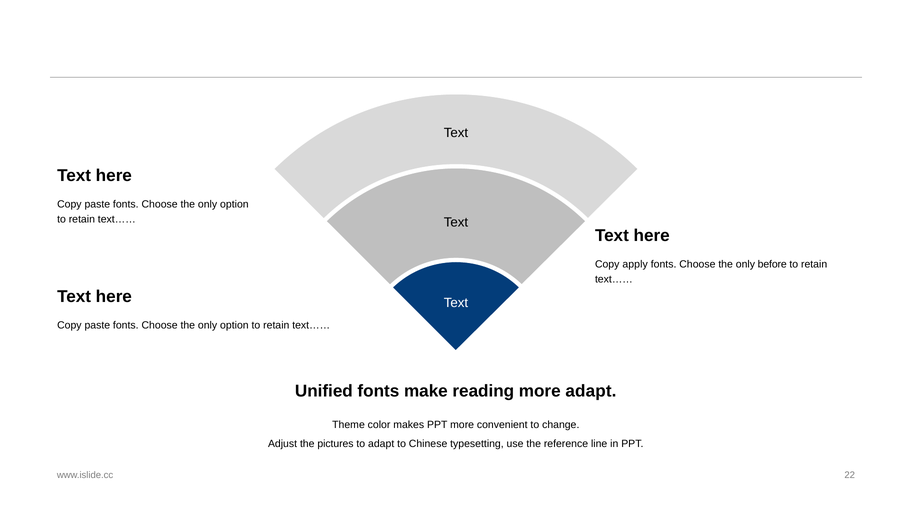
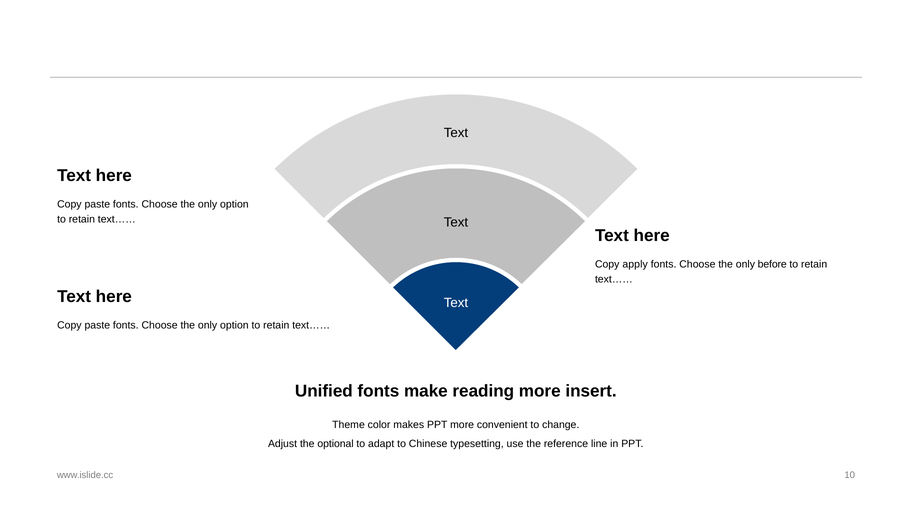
more adapt: adapt -> insert (591, 391)
pictures: pictures -> optional (336, 444)
22: 22 -> 10 (850, 475)
